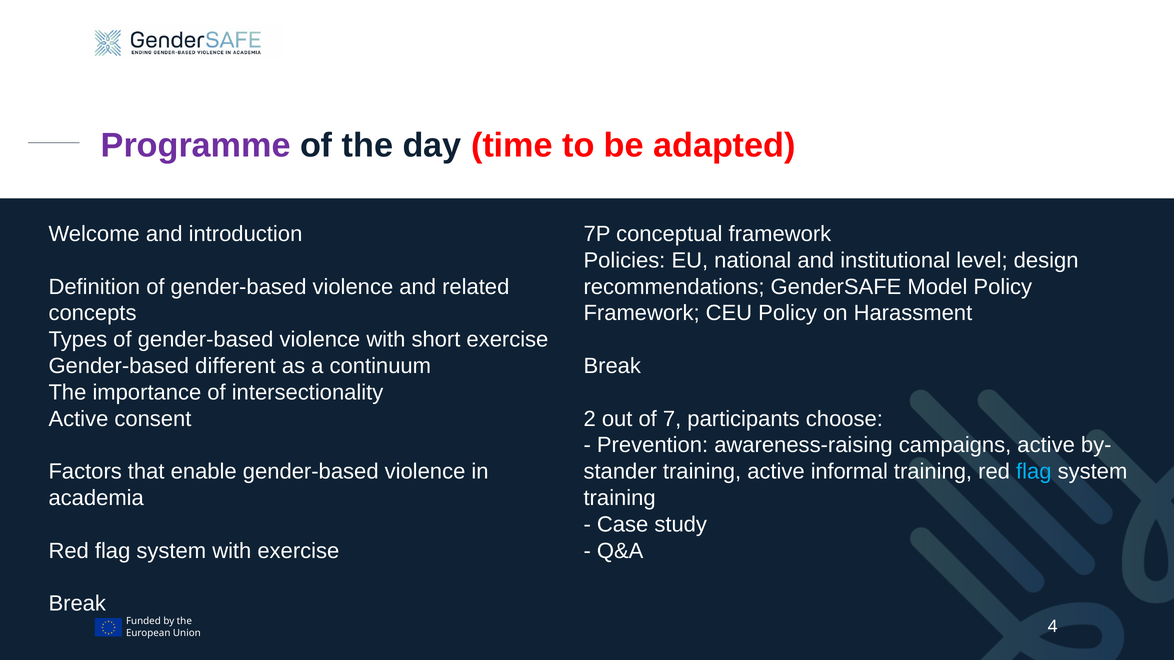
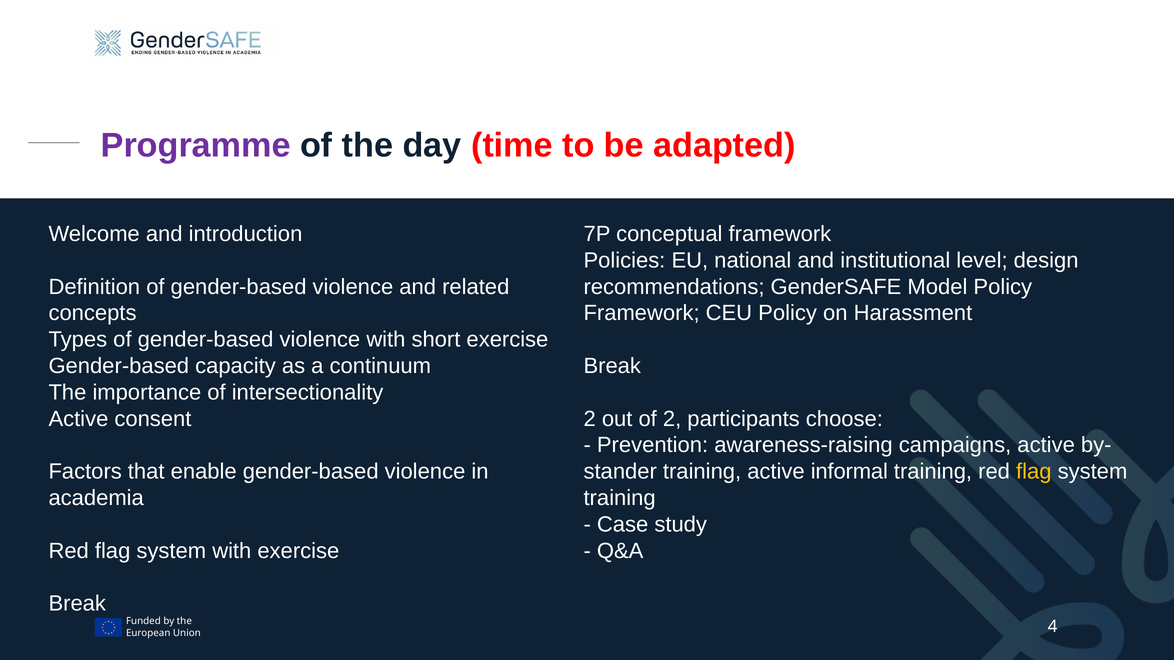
different: different -> capacity (235, 366)
of 7: 7 -> 2 (672, 419)
flag colour: light blue -> yellow (1034, 472)
